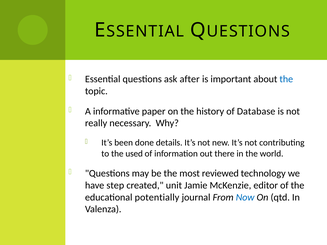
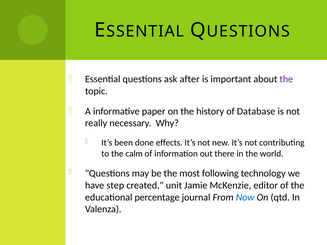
the colour: blue -> purple (286, 79)
details: details -> effects (169, 143)
used: used -> calm (134, 154)
reviewed: reviewed -> following (220, 173)
potentially: potentially -> percentage (157, 197)
